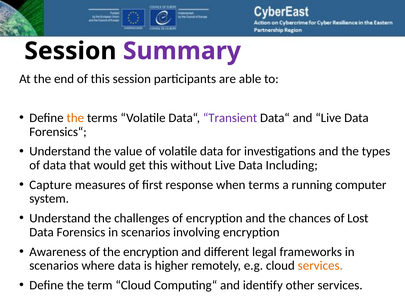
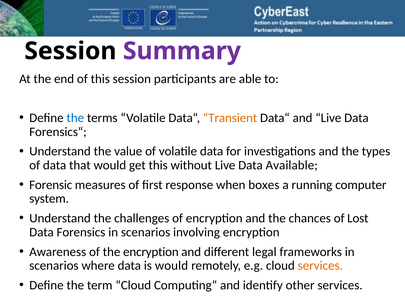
the colour: orange -> blue (75, 118)
Transient colour: purple -> orange (230, 118)
Including: Including -> Available (292, 166)
Capture: Capture -> Forensic (51, 185)
when terms: terms -> boxes (264, 185)
is higher: higher -> would (171, 266)
